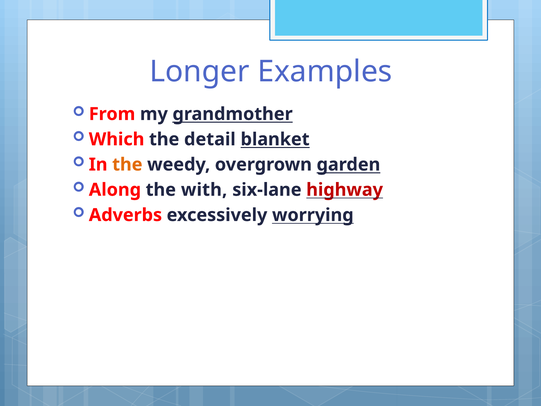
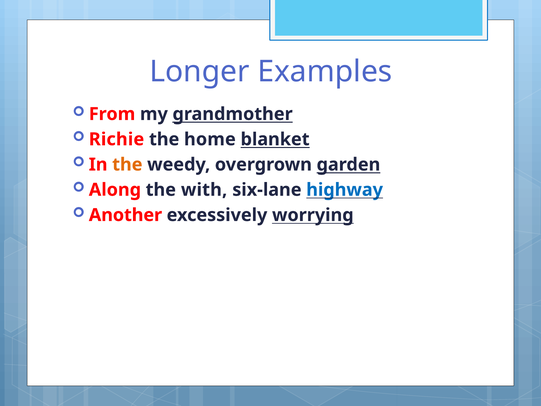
Which: Which -> Richie (117, 139)
detail: detail -> home (210, 139)
highway colour: red -> blue (345, 190)
Adverbs: Adverbs -> Another (125, 215)
